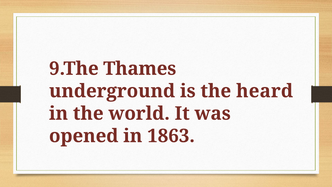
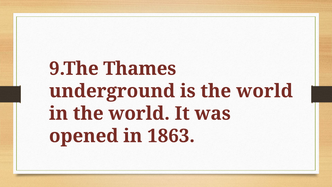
is the heard: heard -> world (265, 91)
